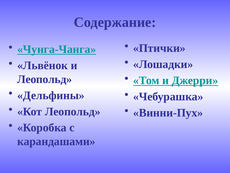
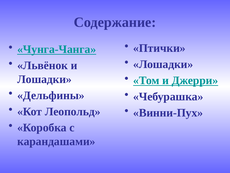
Леопольд: Леопольд -> Лошадки (44, 79)
